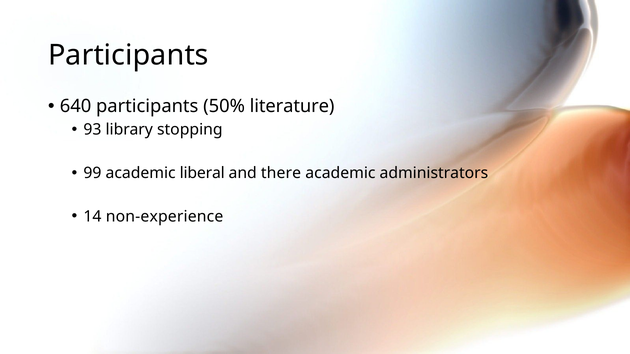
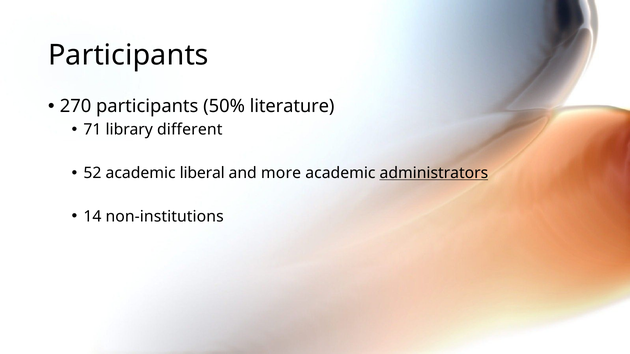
640: 640 -> 270 (76, 107)
93: 93 -> 71 (92, 130)
stopping: stopping -> different (190, 130)
99: 99 -> 52 (92, 173)
there: there -> more (281, 173)
administrators underline: none -> present (434, 173)
non-experience: non-experience -> non-institutions (165, 217)
